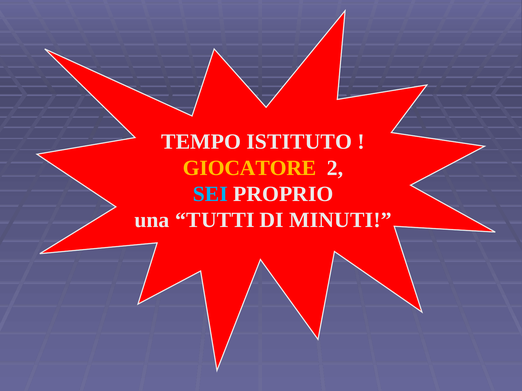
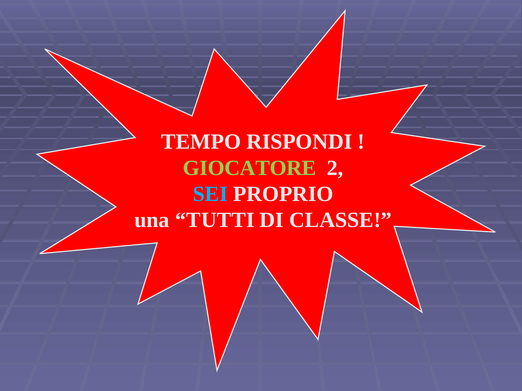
ISTITUTO: ISTITUTO -> RISPONDI (299, 142)
GIOCATORE colour: yellow -> light green (250, 168)
MINUTI: MINUTI -> CLASSE (340, 220)
